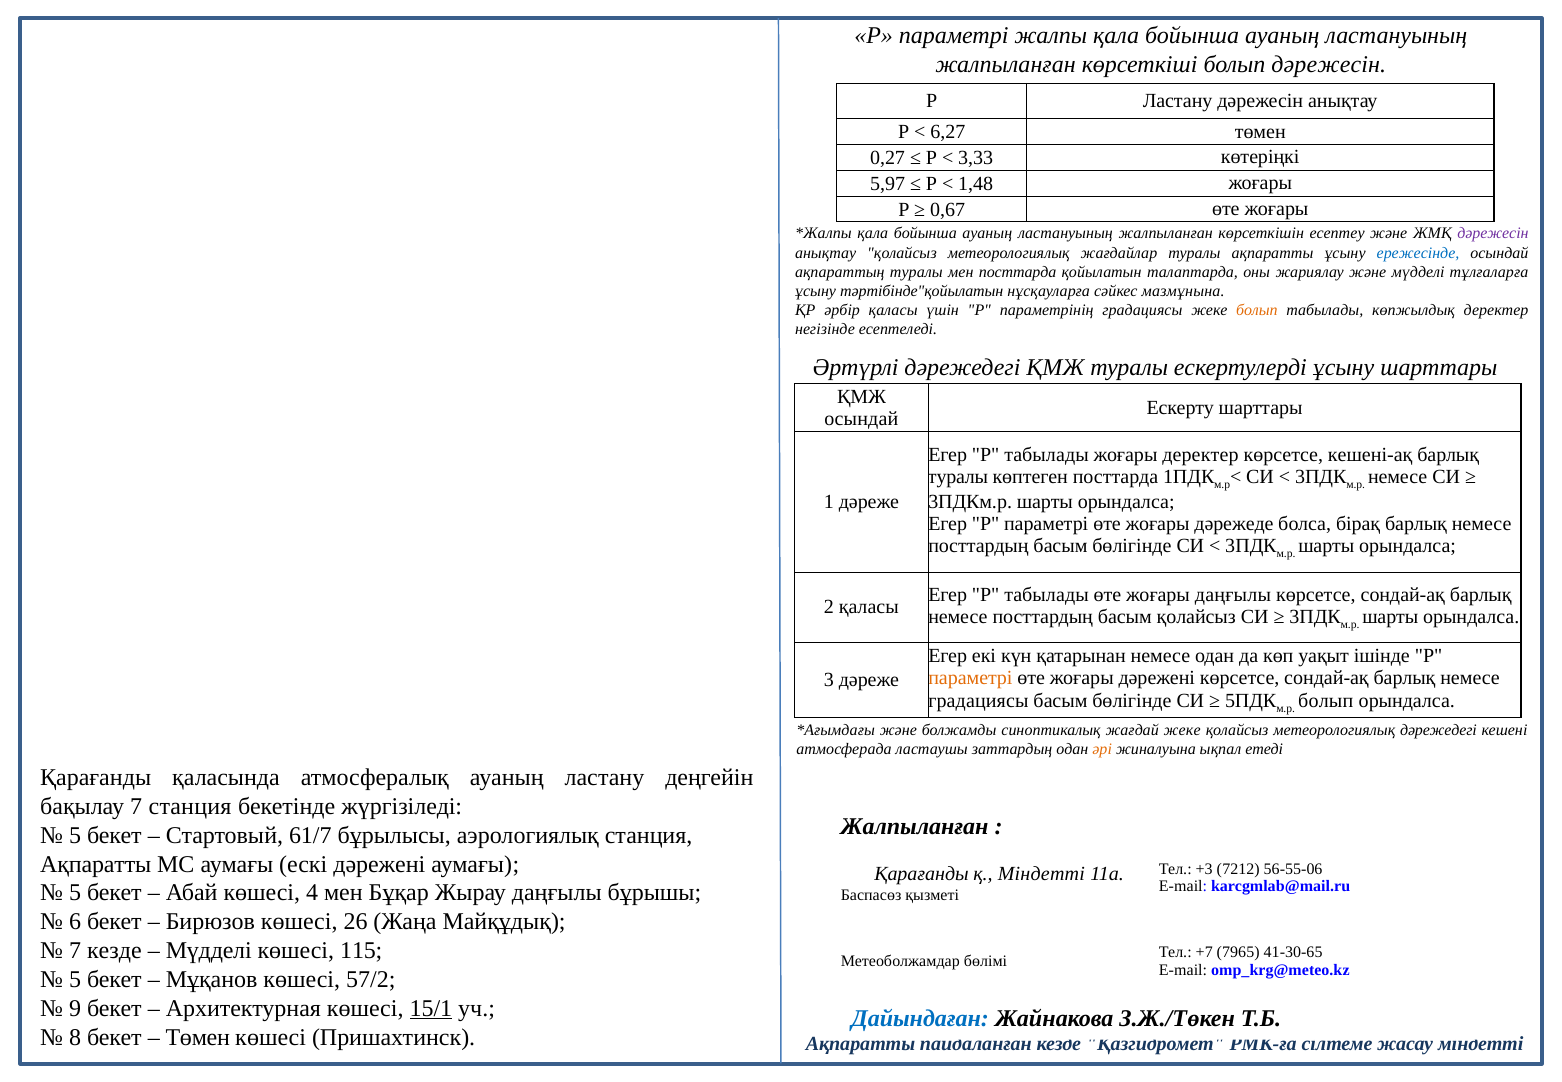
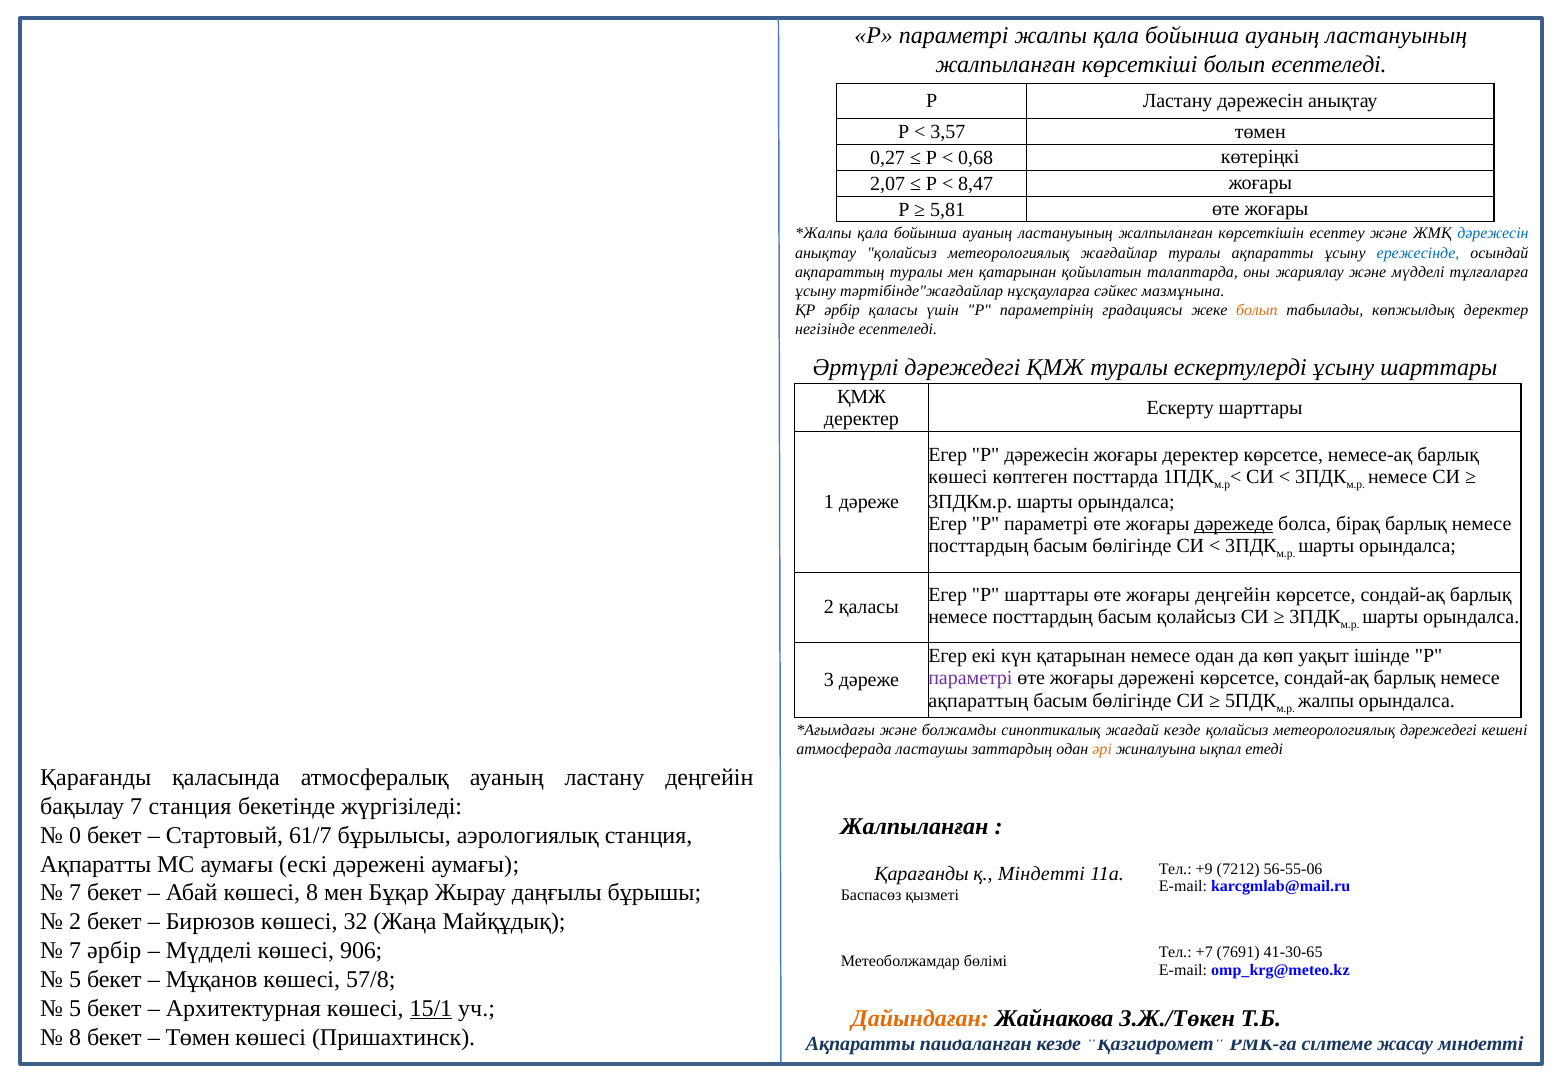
болып дәрежесін: дәрежесін -> есептеледі (1329, 64)
6,27: 6,27 -> 3,57 (948, 132)
3,33: 3,33 -> 0,68 (976, 158)
5,97: 5,97 -> 2,07 (888, 184)
1,48: 1,48 -> 8,47 (976, 184)
0,67: 0,67 -> 5,81 (948, 210)
дәрежесін colour: purple -> blue (1493, 233)
мен посттарда: посттарда -> қатарынан (1018, 272)
тәртібінде"қойылатын: тәртібінде"қойылатын -> тәртібінде"жағдайлар (922, 291)
осындай: осындай -> деректер (861, 419)
табылады: табылады -> дәрежесін (1047, 454)
кешені-ақ: кешені-ақ -> немесе-ақ (1370, 454)
туралы: туралы -> көшесі (958, 477)
дәрежеде underline: none -> present (1234, 524)
табылады: табылады -> шарттары (1047, 594)
жоғары даңғылы: даңғылы -> деңгейін (1233, 594)
параметрі colour: orange -> purple (970, 678)
градациясы: градациясы -> ақпараттың (978, 700)
болып: болып -> жалпы (1326, 700)
жағдай жеке: жеке -> кезде (1182, 730)
5: 5 -> 0 (75, 835)
+3: +3 -> +9 (1204, 868)
5: 5 -> 7 (75, 892)
көшесі 4: 4 -> 8 (312, 892)
6: 6 -> 2 (75, 921)
26: 26 -> 32 (356, 921)
7 кезде: кезде -> әрбір (114, 950)
115: 115 -> 906 (361, 950)
7965: 7965 -> 7691 (1238, 951)
57/2: 57/2 -> 57/8 (371, 979)
9: 9 -> 5 (75, 1008)
Дайындаған colour: blue -> orange (920, 1018)
